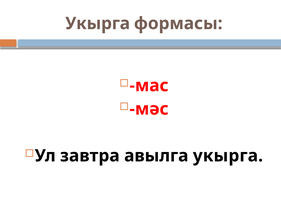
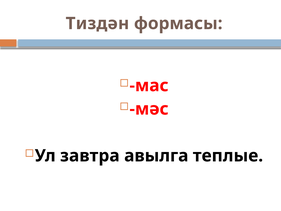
Укырга: Укырга -> Тиздән (97, 23)
авылга укырга: укырга -> теплые (228, 156)
